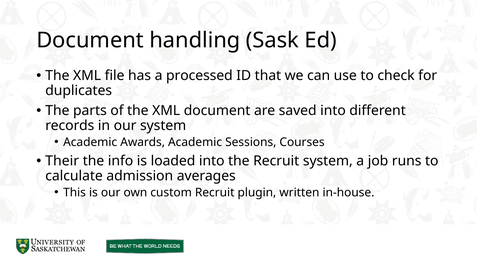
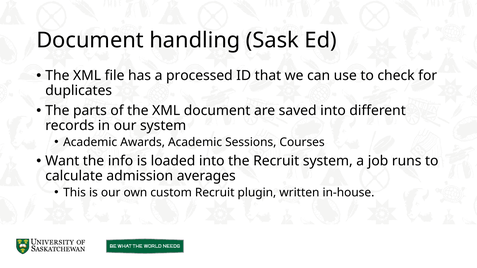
Their: Their -> Want (62, 161)
